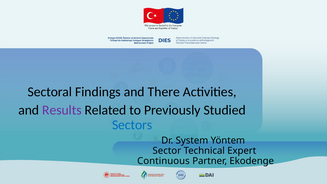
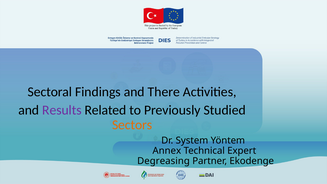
Sectors colour: blue -> orange (132, 125)
Sector: Sector -> Annex (167, 151)
Continuous: Continuous -> Degreasing (163, 161)
